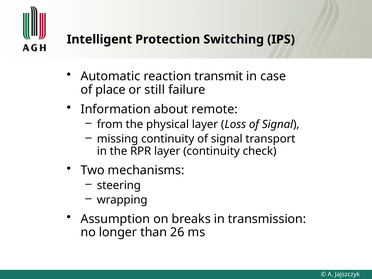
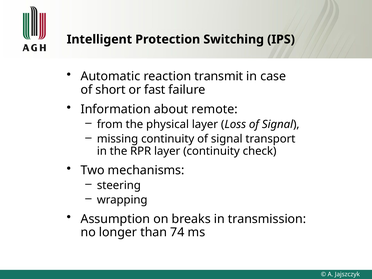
place: place -> short (111, 90)
still: still -> fast (155, 90)
26: 26 -> 74 (177, 232)
